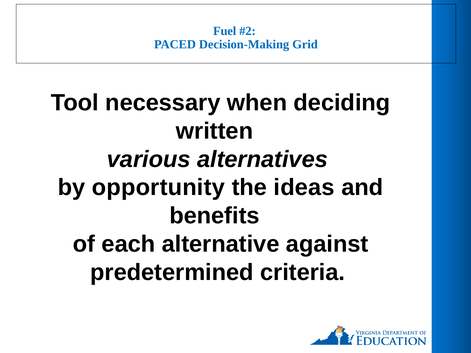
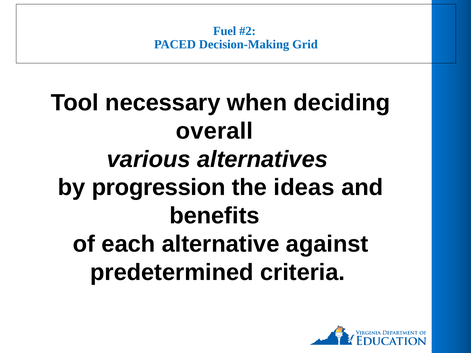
written: written -> overall (214, 131)
opportunity: opportunity -> progression (159, 188)
